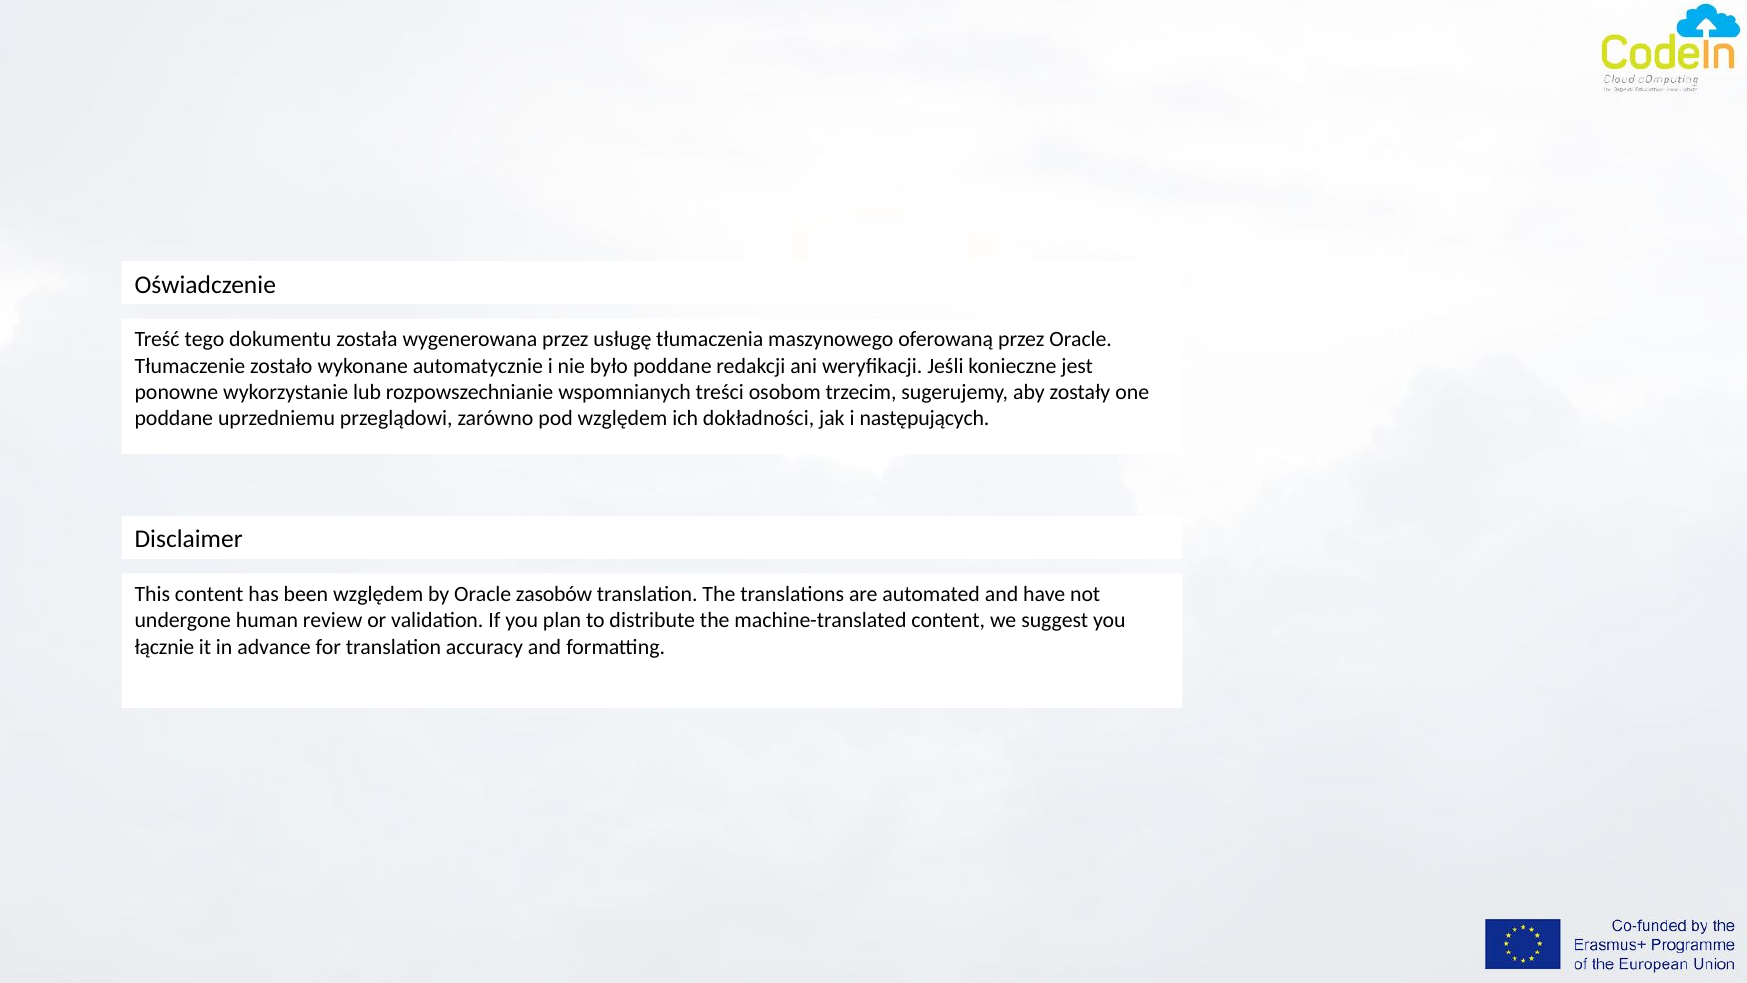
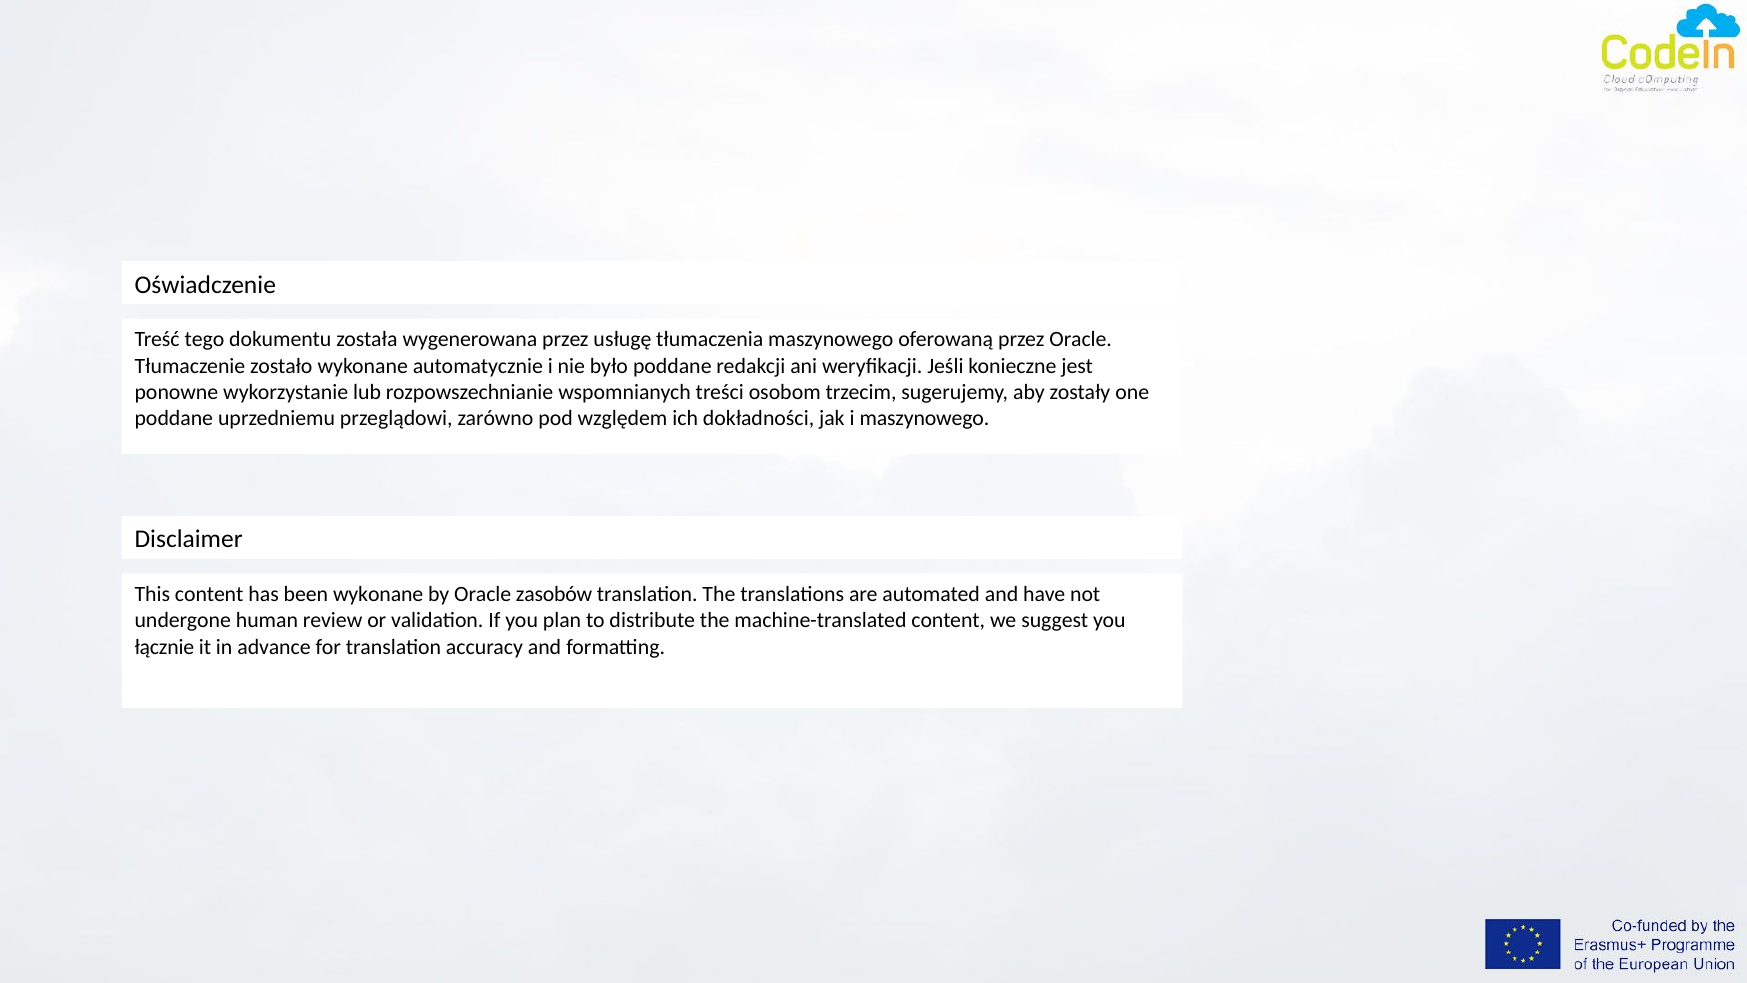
i następujących: następujących -> maszynowego (924, 418)
been względem: względem -> wykonane (378, 594)
